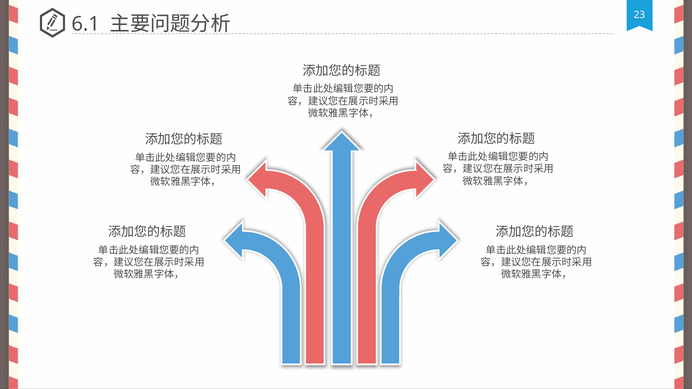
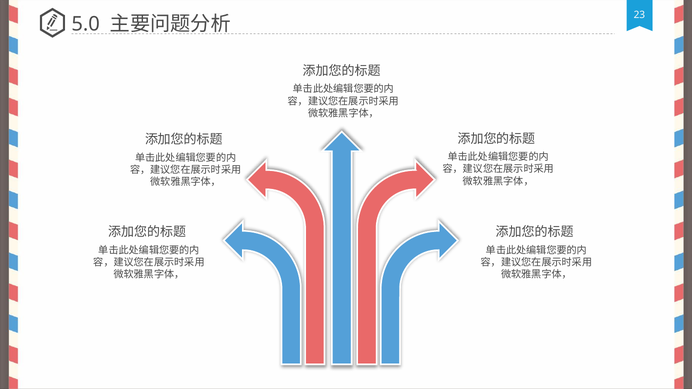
6.1: 6.1 -> 5.0 (86, 24)
